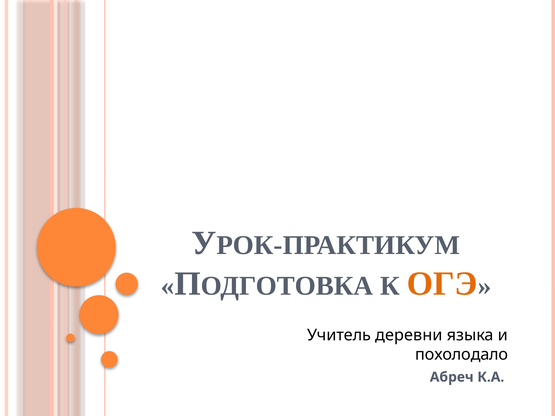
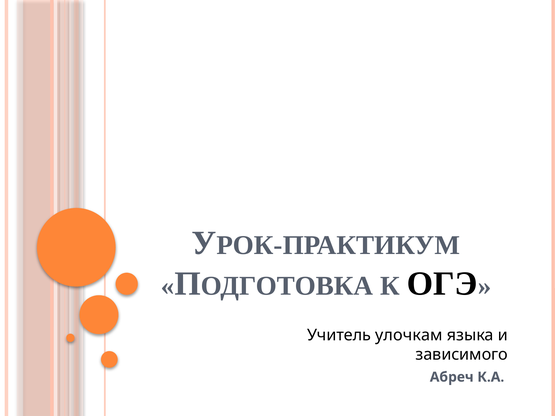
ОГЭ colour: orange -> black (442, 284)
деревни: деревни -> улочкам (409, 335)
похолодало: похолодало -> зависимого (462, 355)
